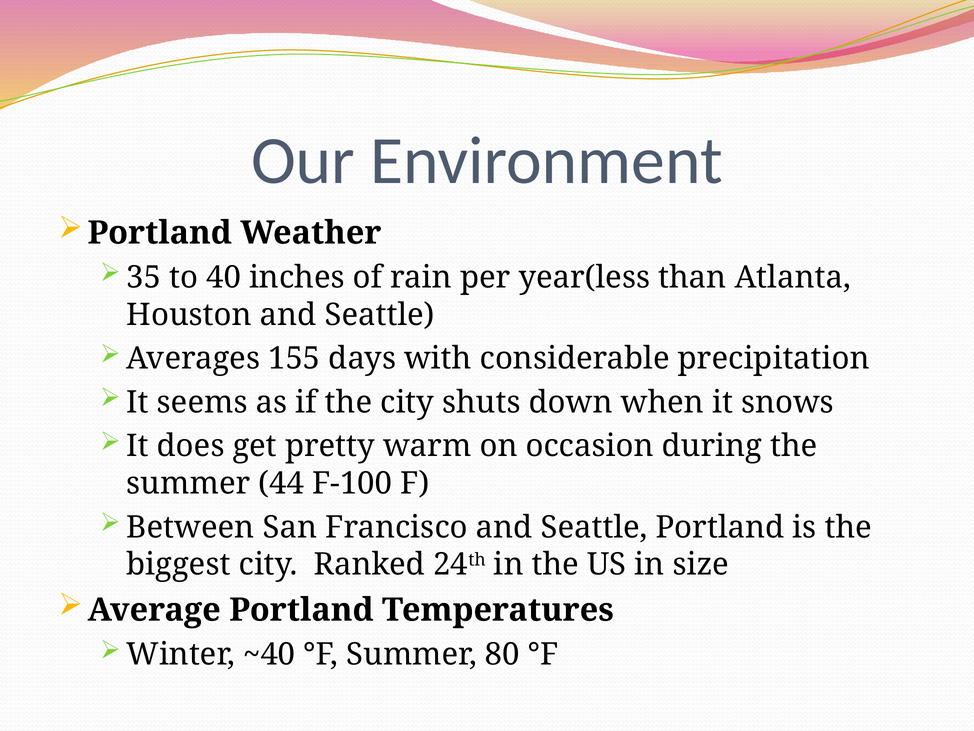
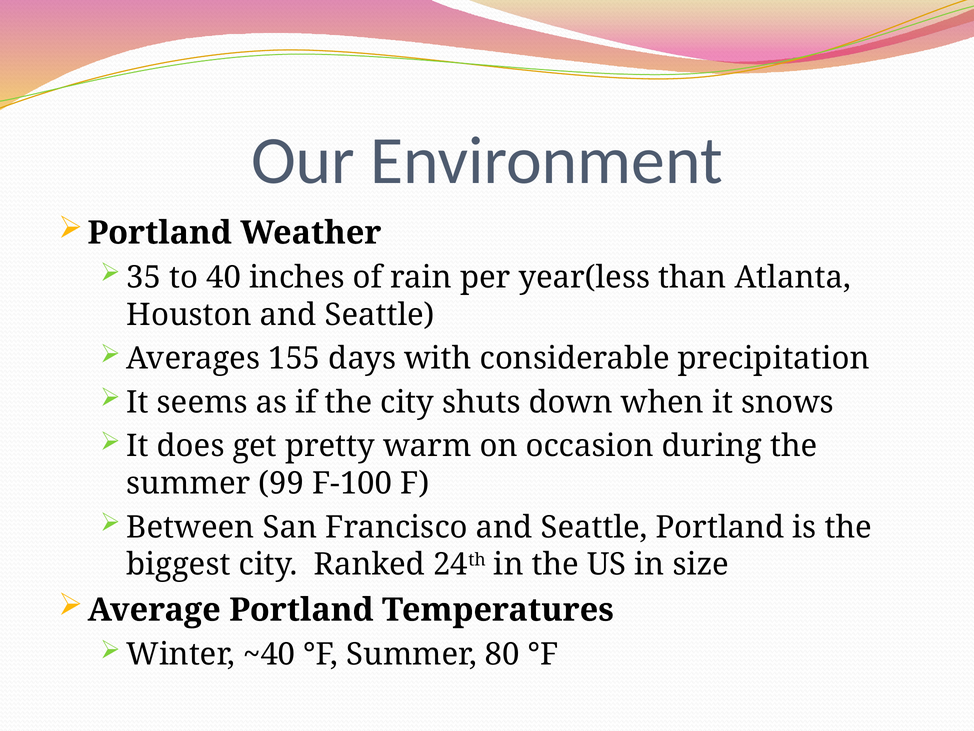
44: 44 -> 99 (281, 483)
